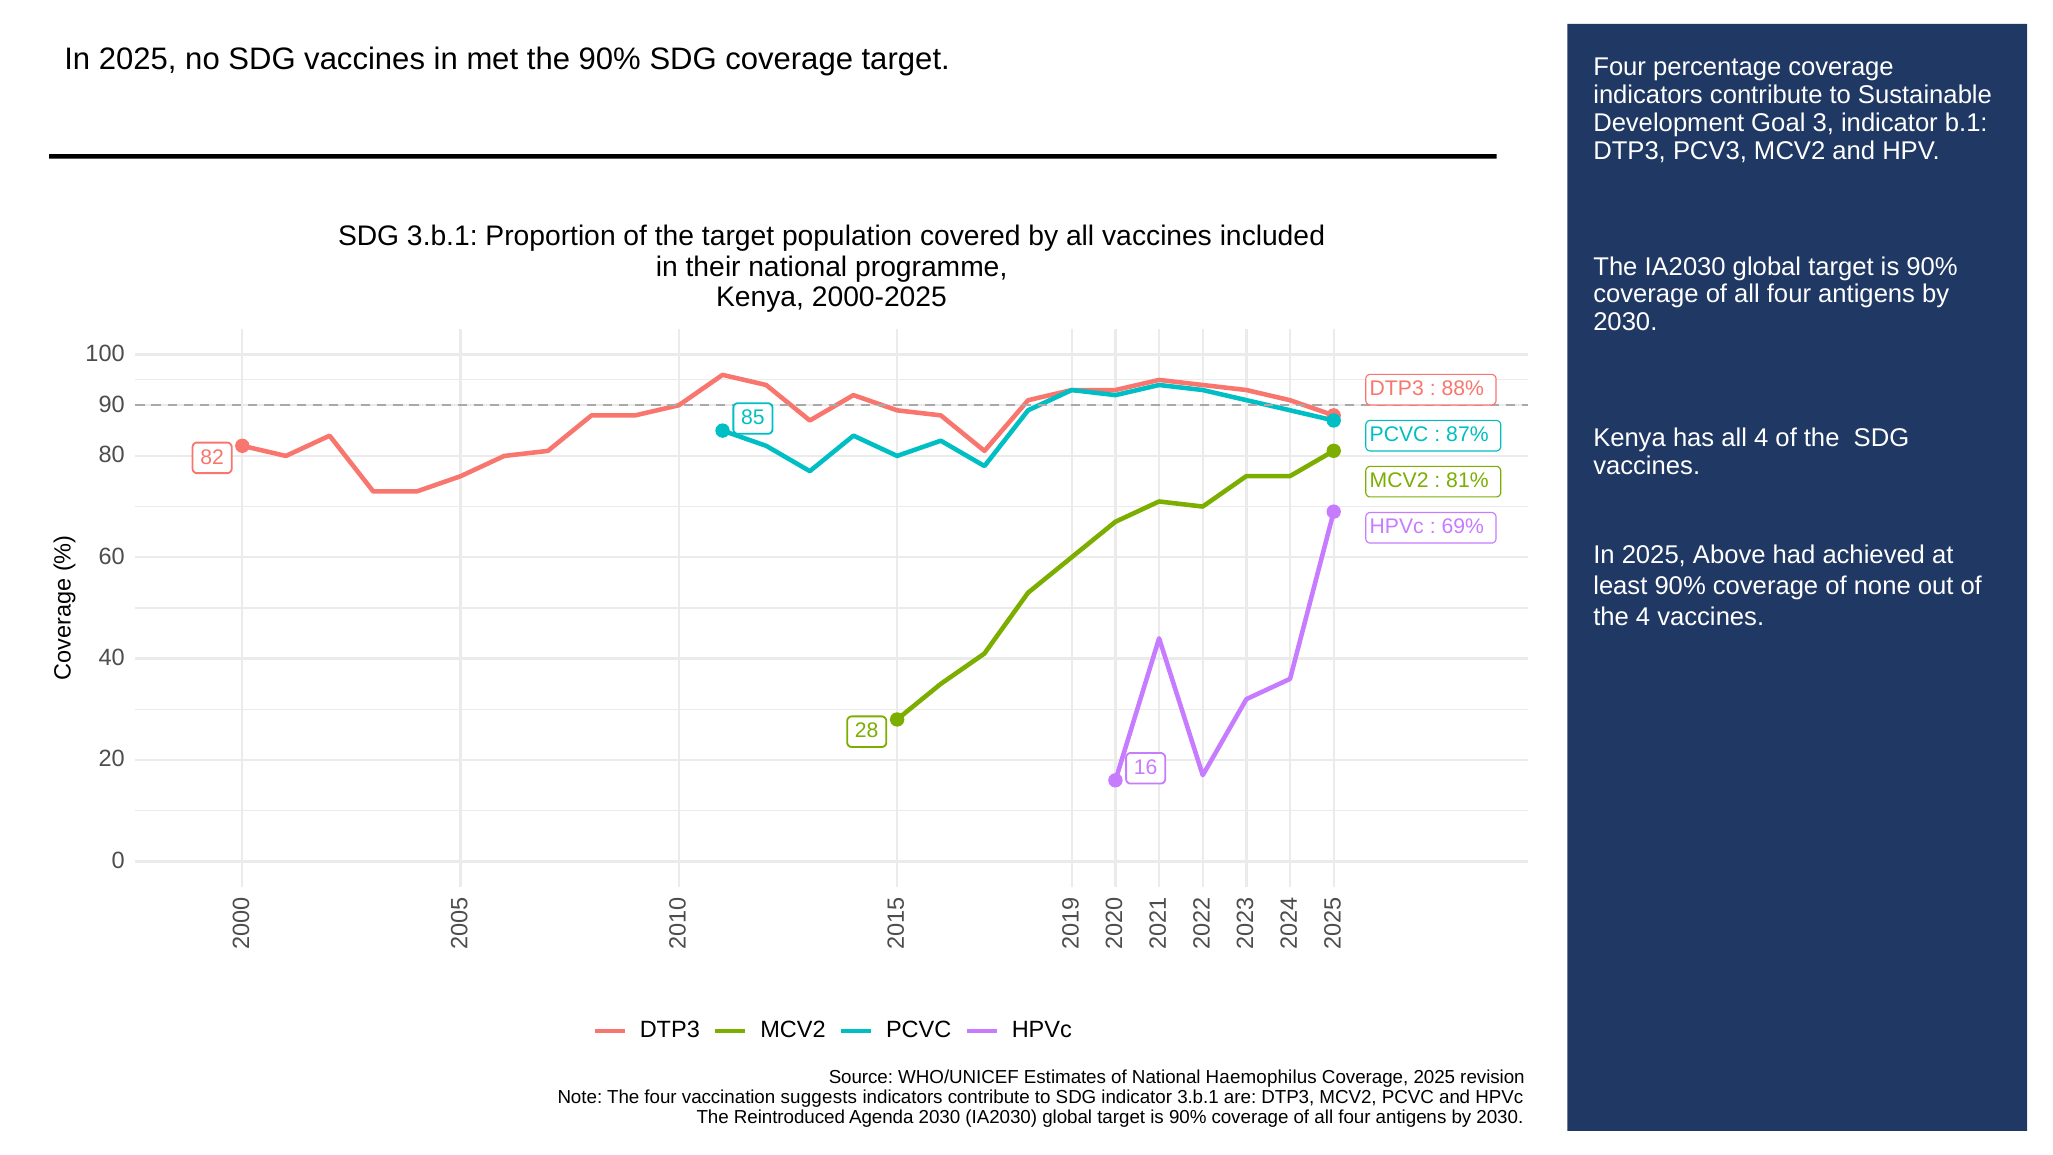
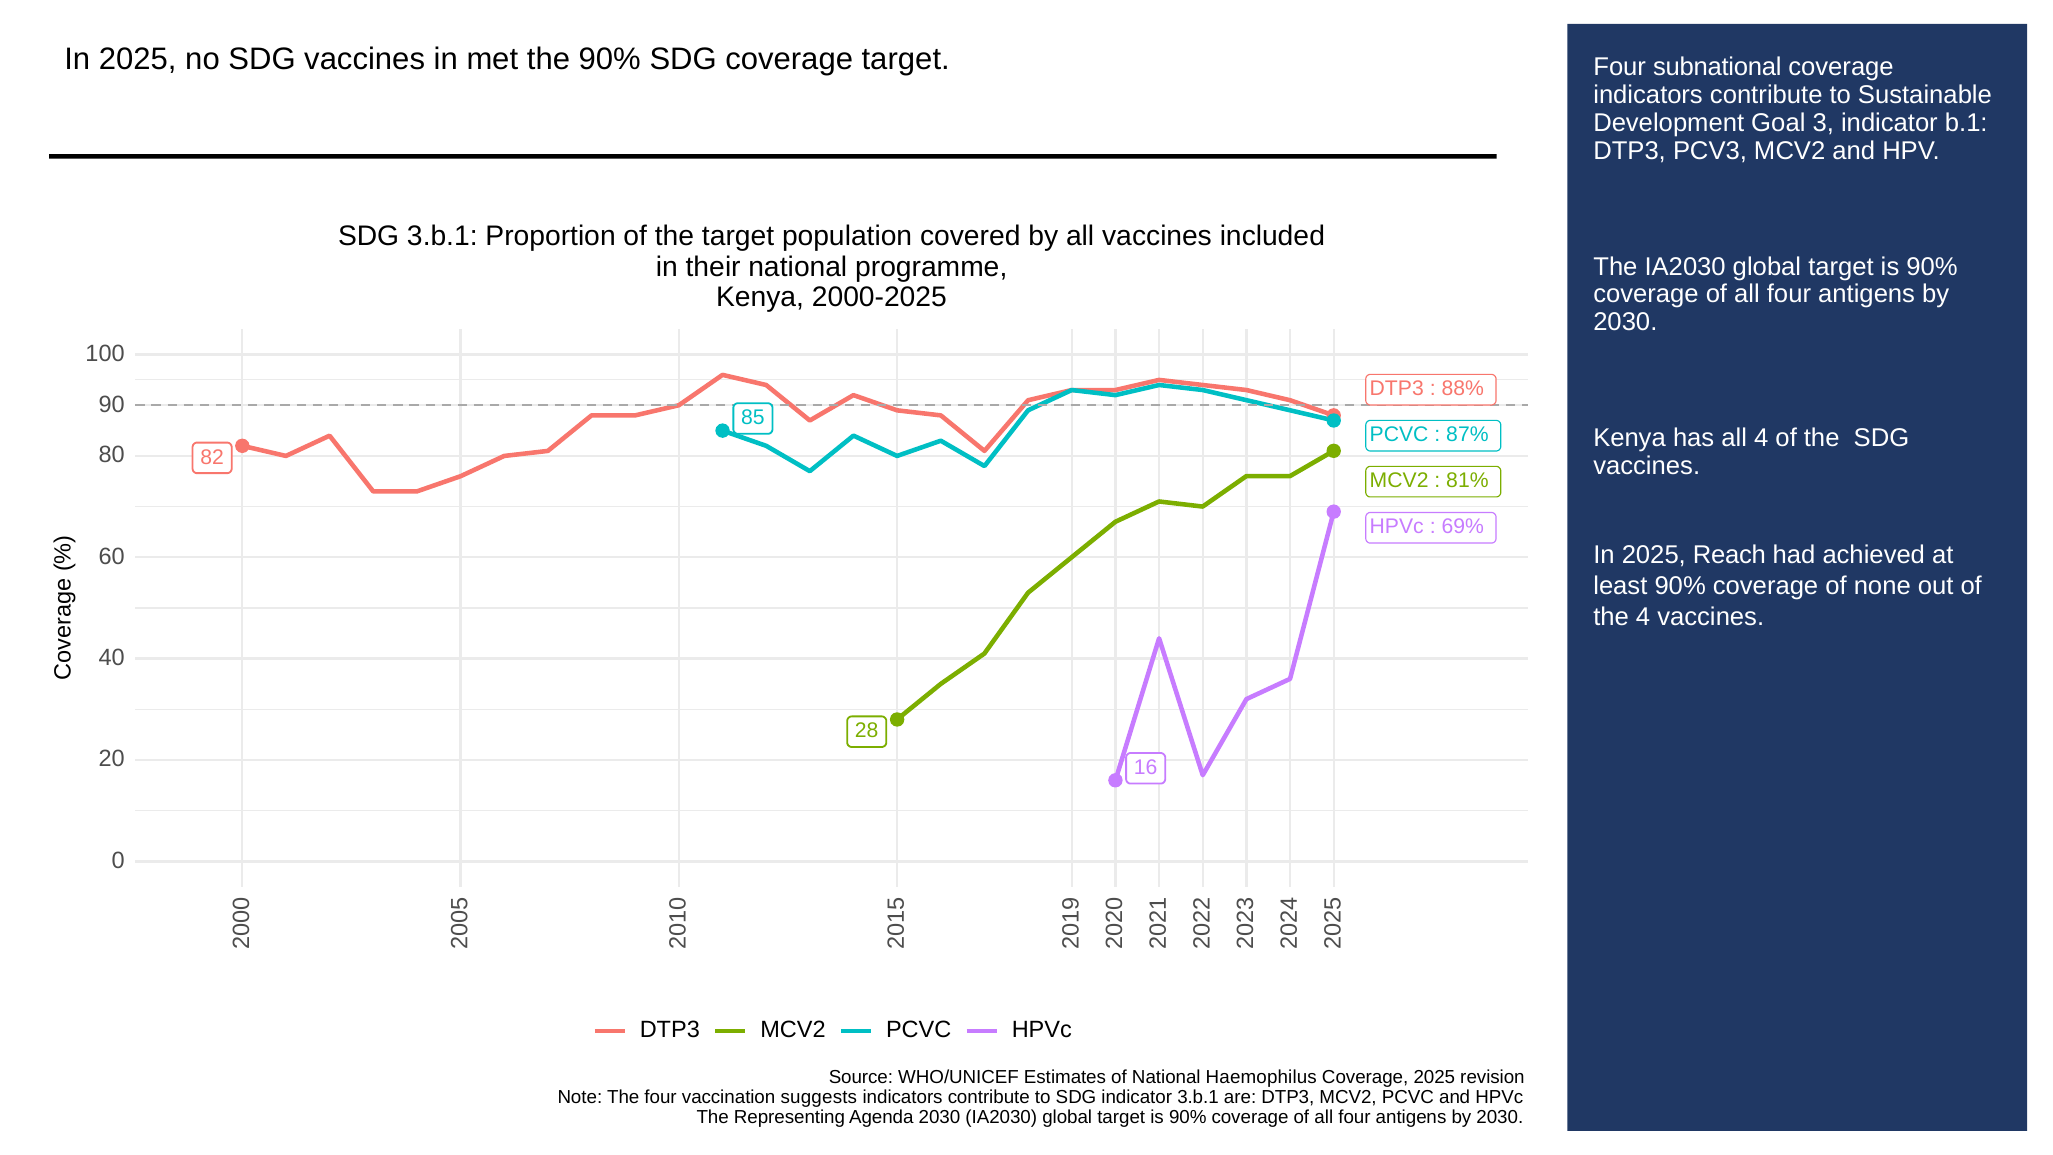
percentage: percentage -> subnational (1717, 67)
Above: Above -> Reach (1729, 555)
Reintroduced: Reintroduced -> Representing (789, 1117)
